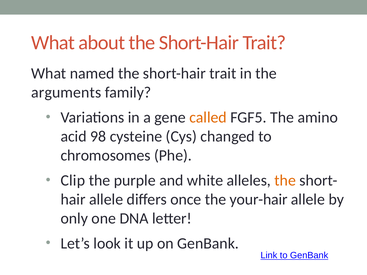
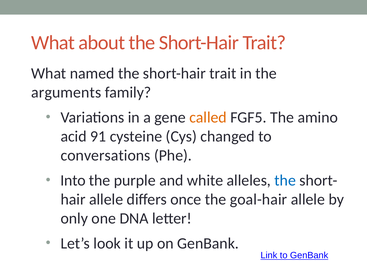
98: 98 -> 91 (98, 137)
chromosomes: chromosomes -> conversations (105, 156)
Clip: Clip -> Into (73, 181)
the colour: orange -> blue (285, 181)
your-hair: your-hair -> goal-hair (259, 200)
